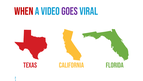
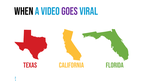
When colour: red -> black (24, 11)
